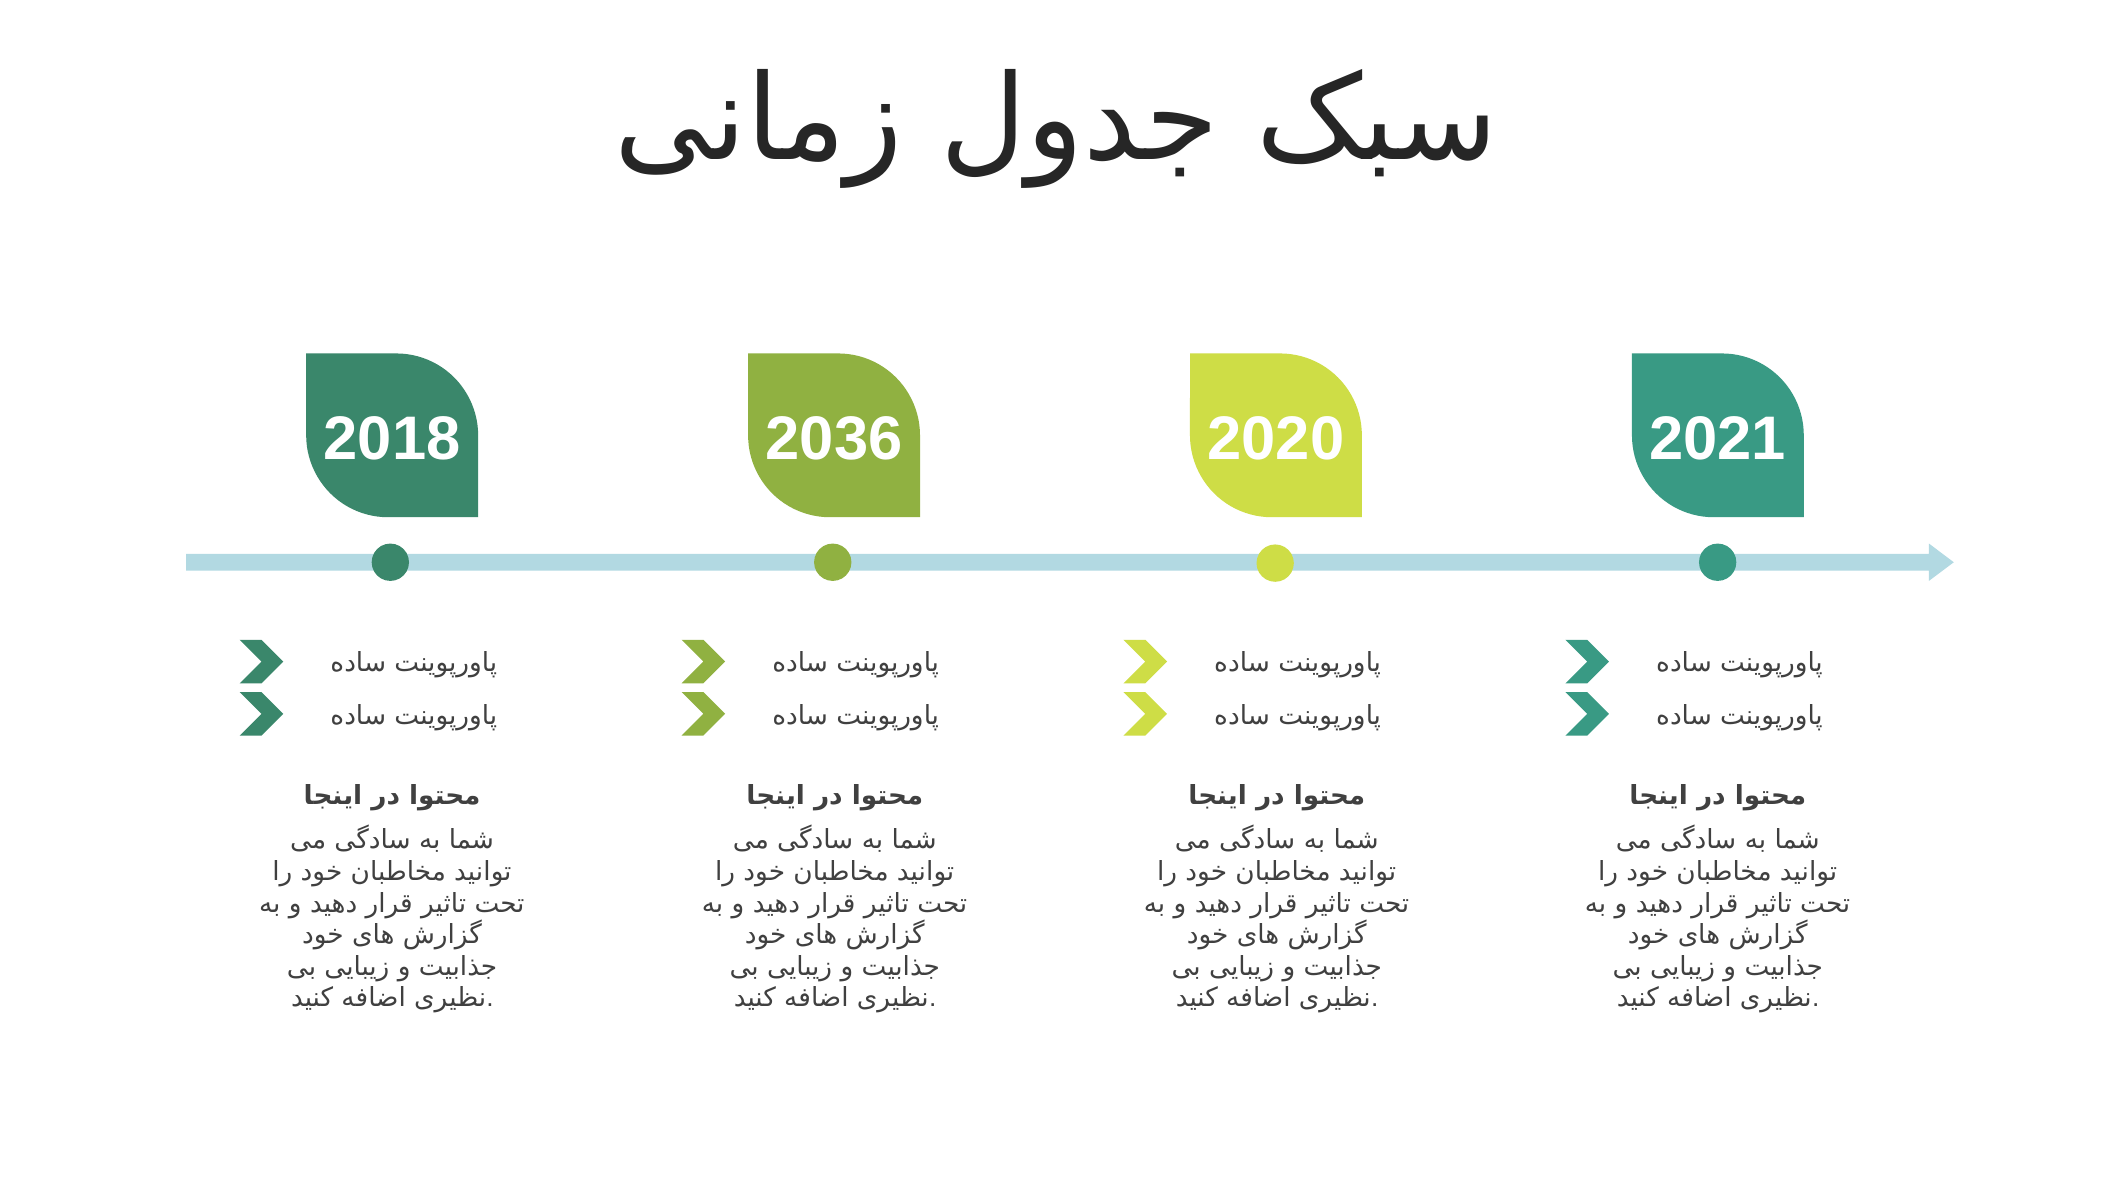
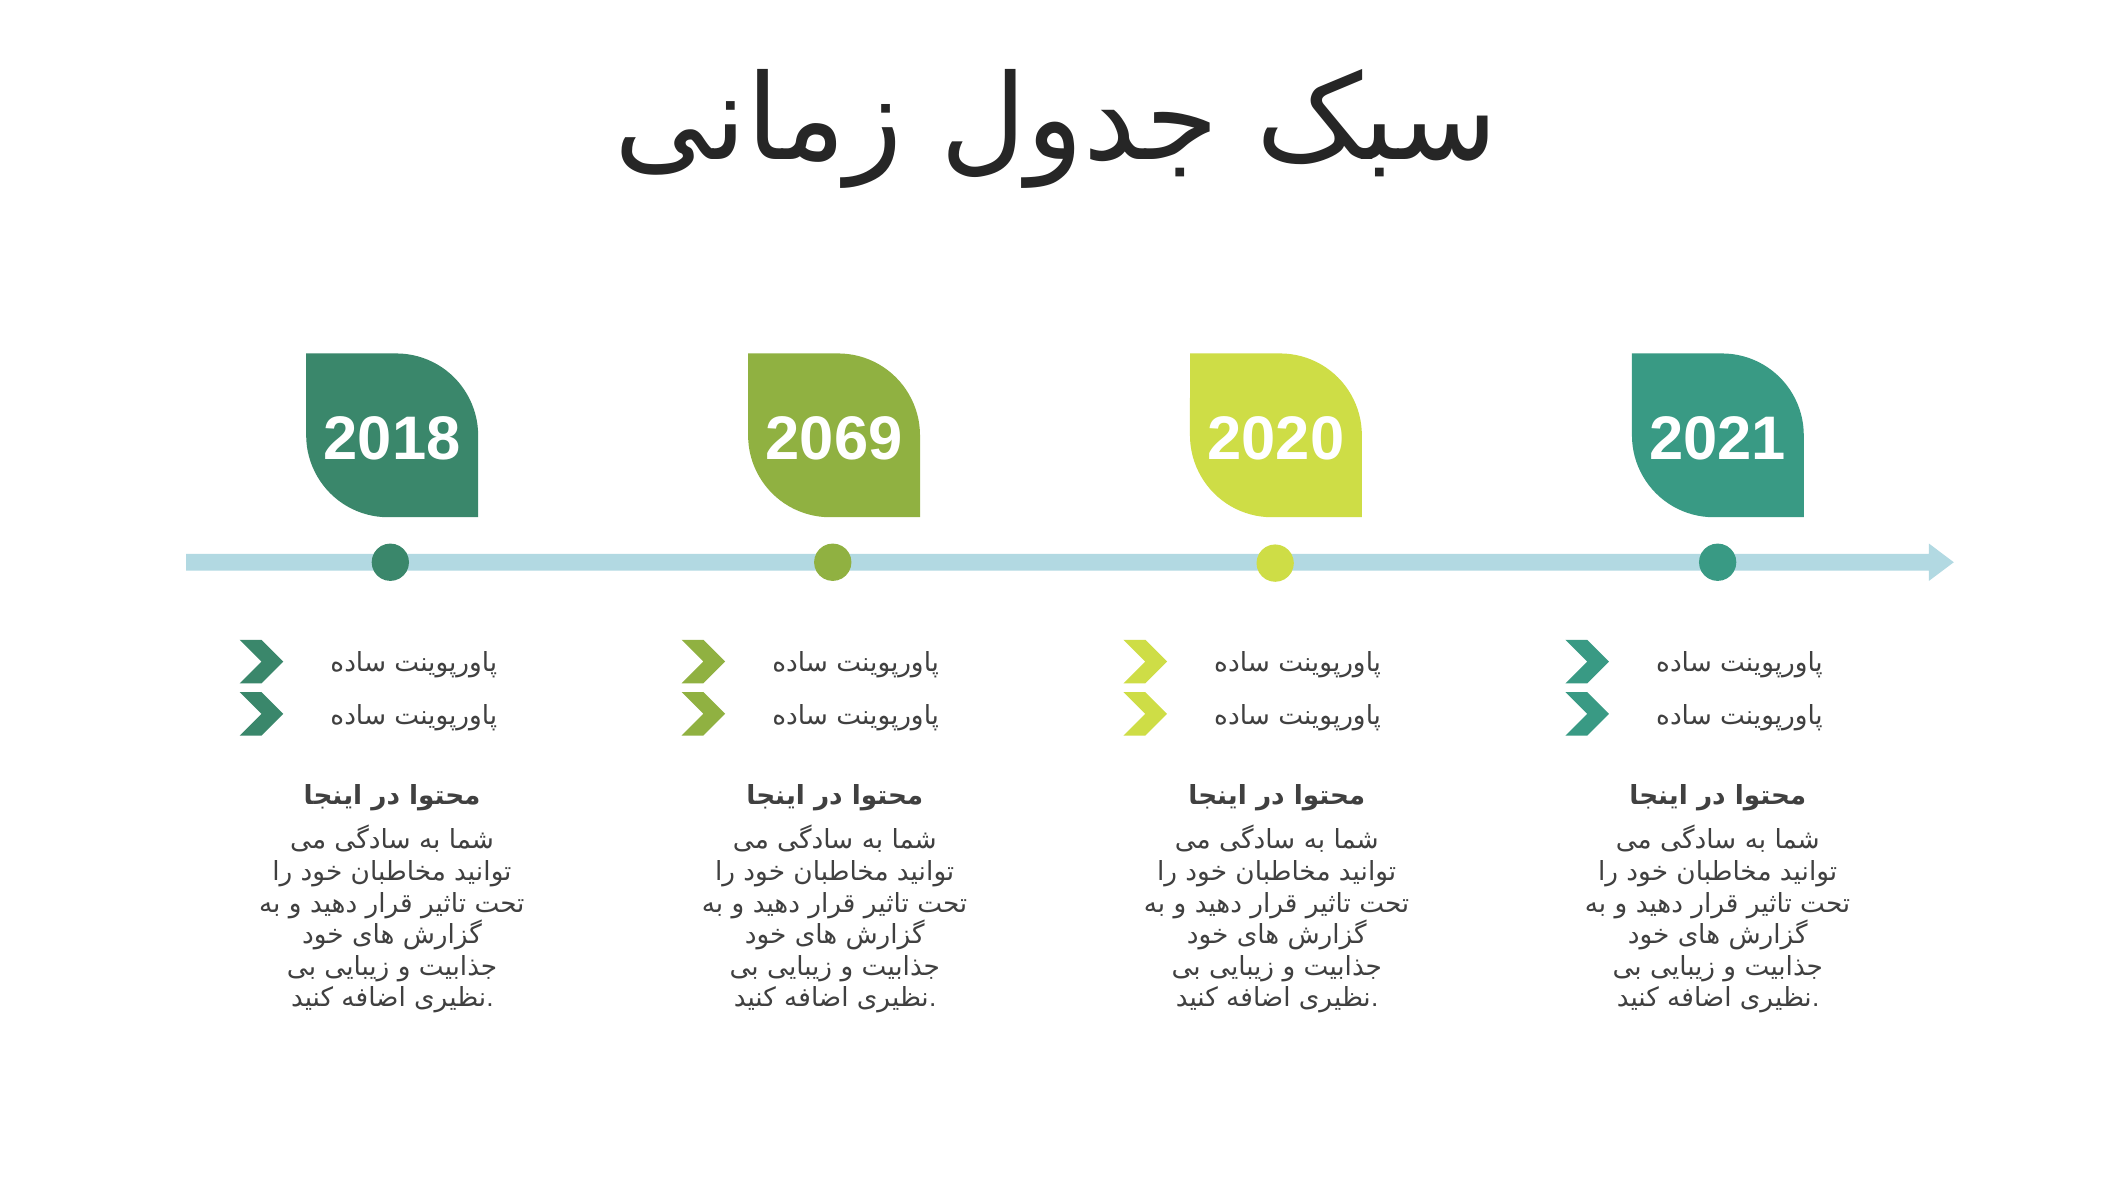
2036: 2036 -> 2069 (834, 439)
